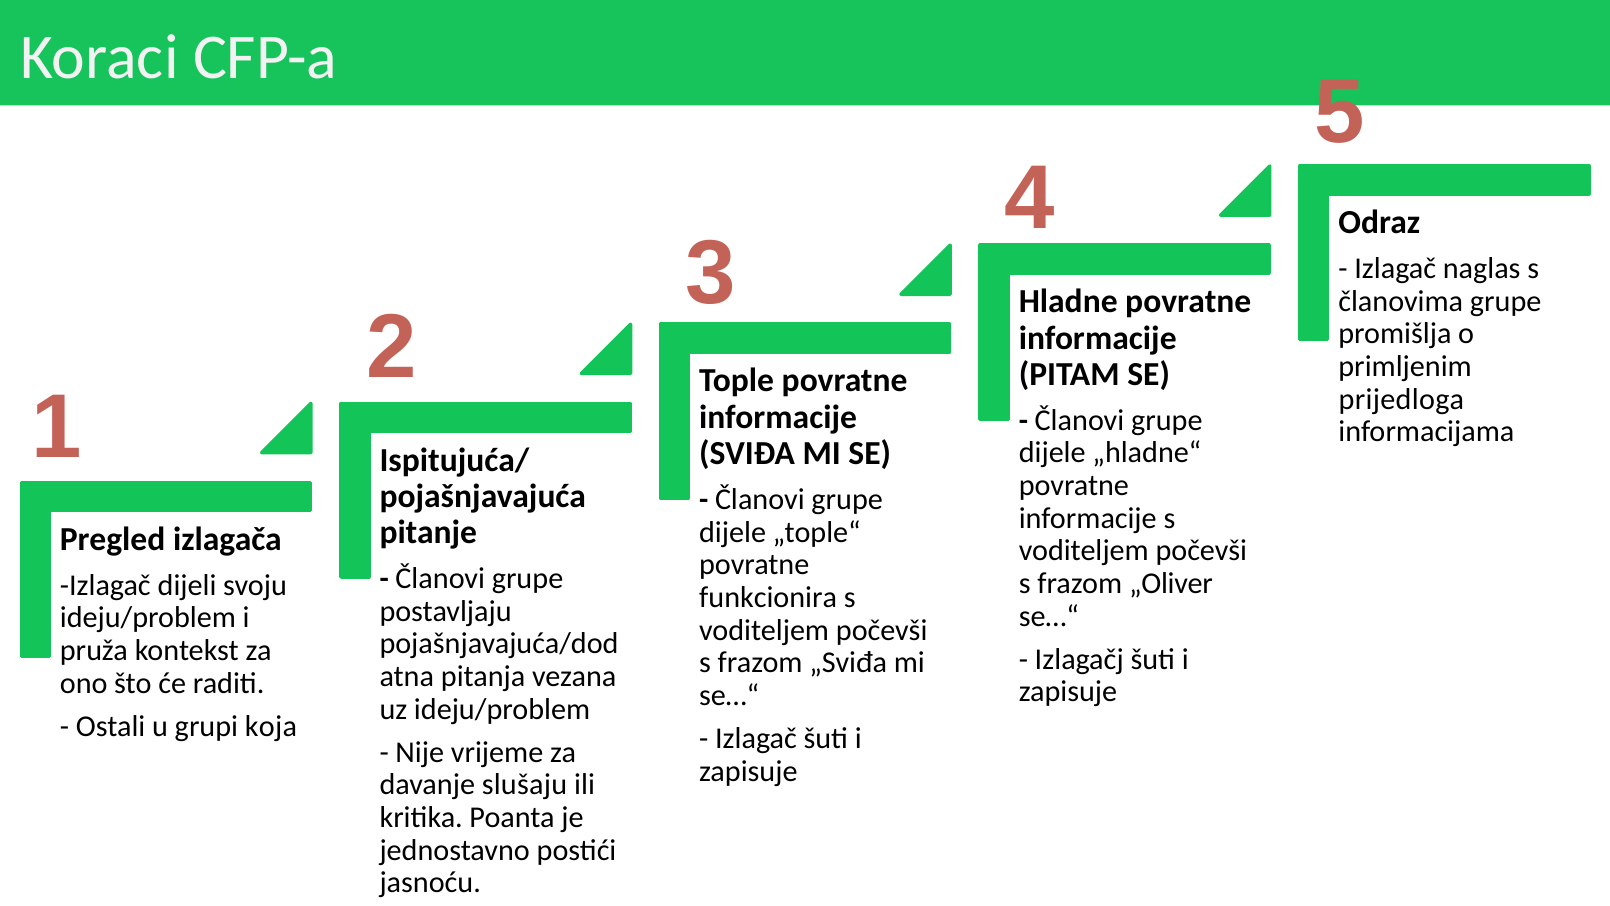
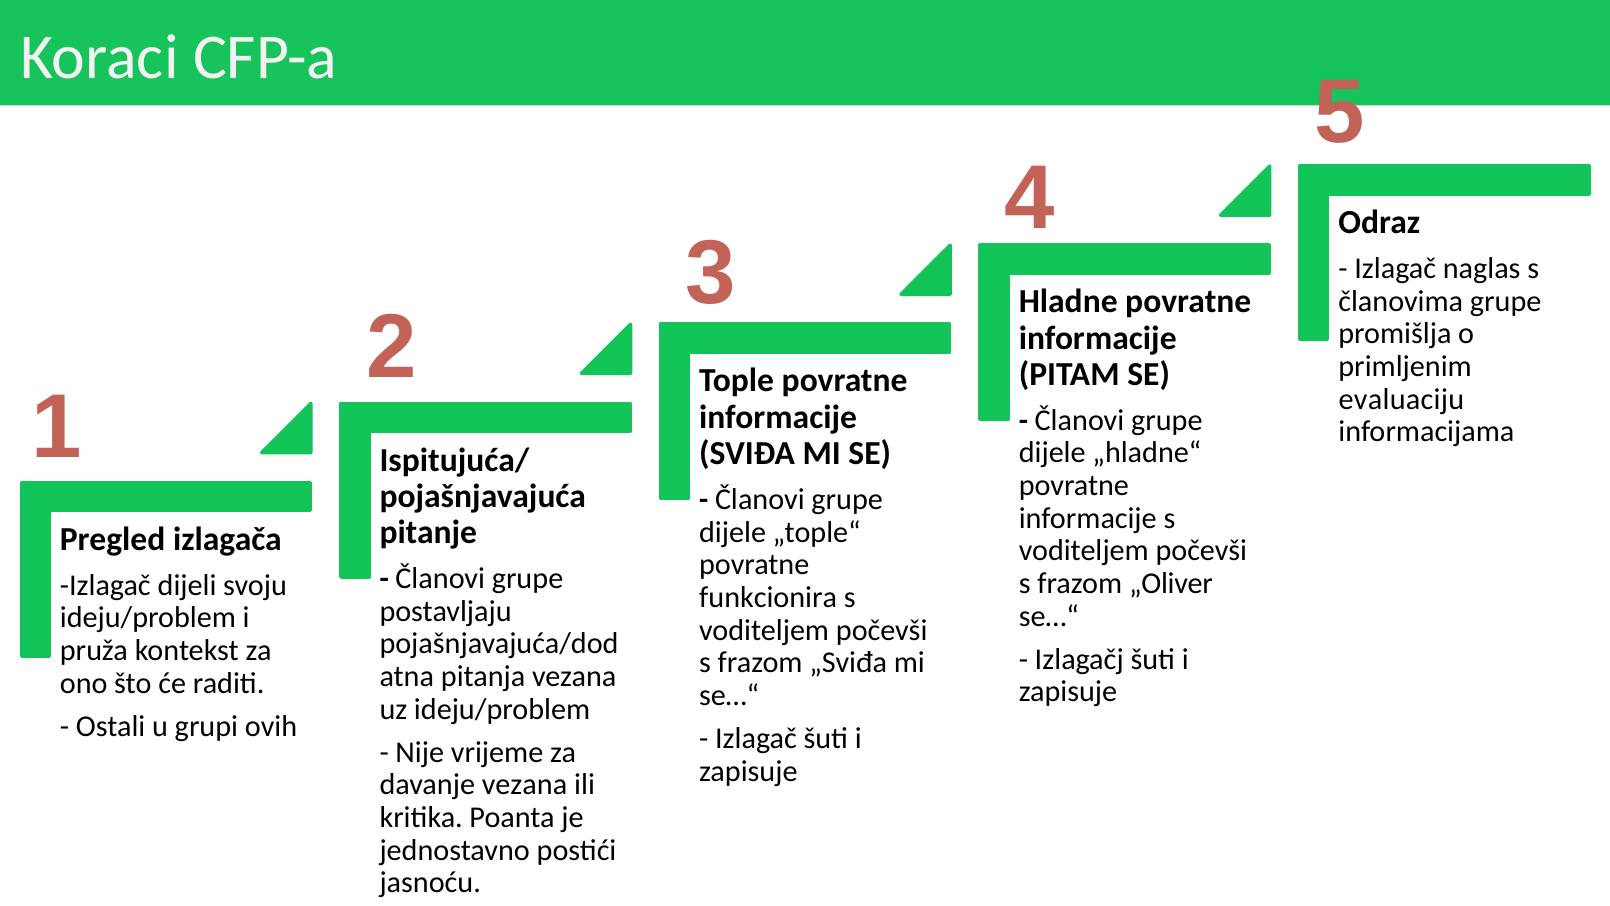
prijedloga: prijedloga -> evaluaciju (1401, 399)
koja: koja -> ovih (271, 726)
davanje slušaju: slušaju -> vezana (525, 785)
